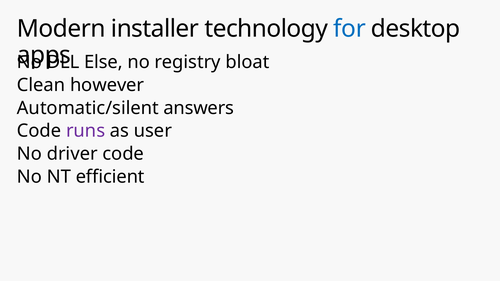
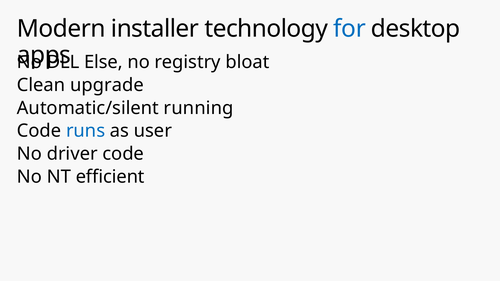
however: however -> upgrade (107, 85)
answers: answers -> running (199, 108)
runs colour: purple -> blue (86, 131)
